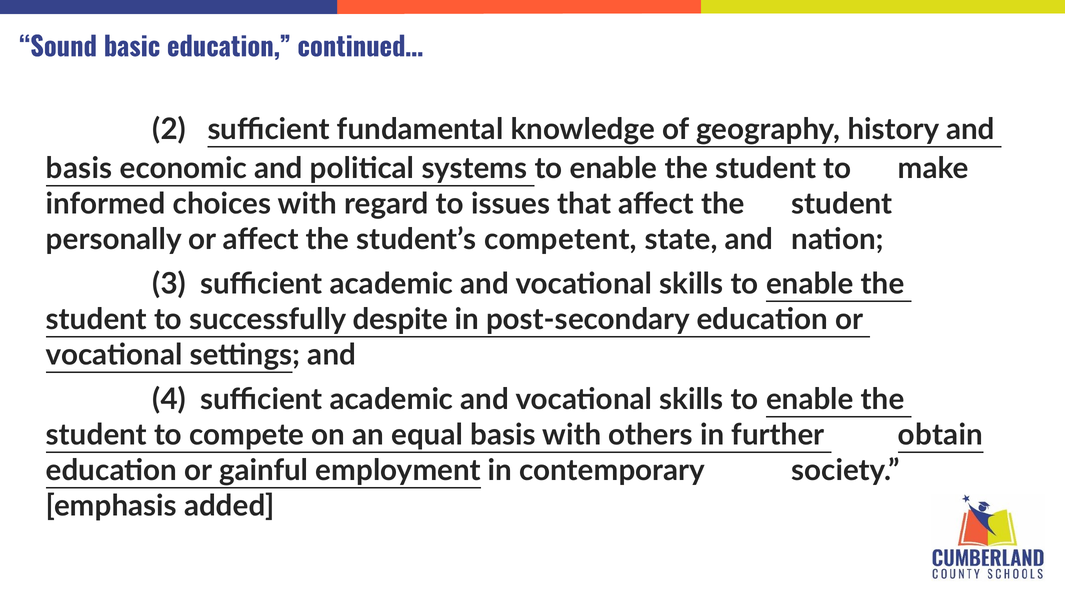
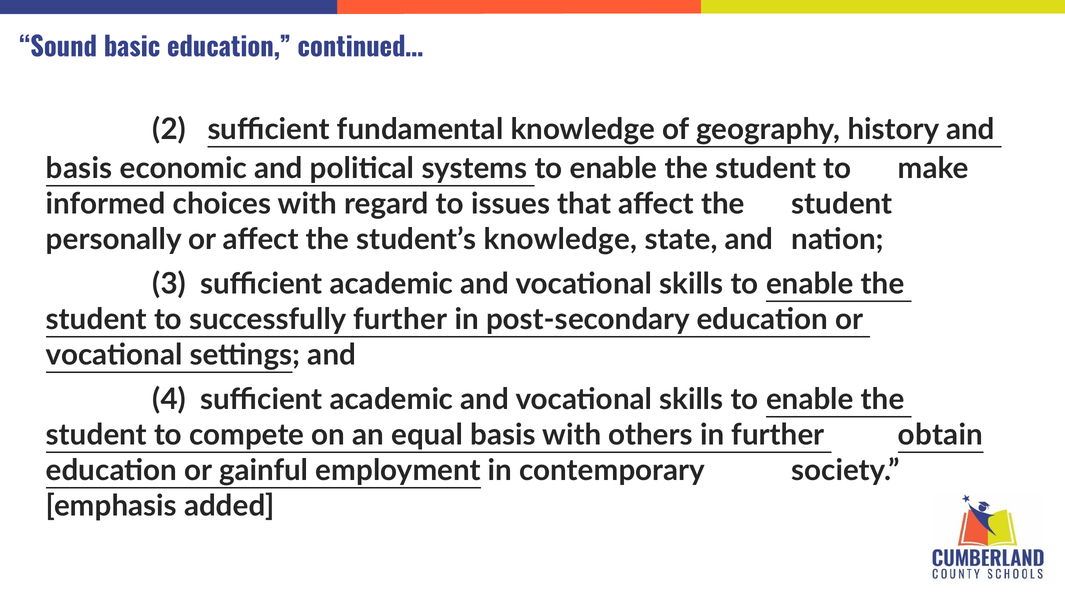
student’s competent: competent -> knowledge (560, 239)
successfully despite: despite -> further (400, 319)
